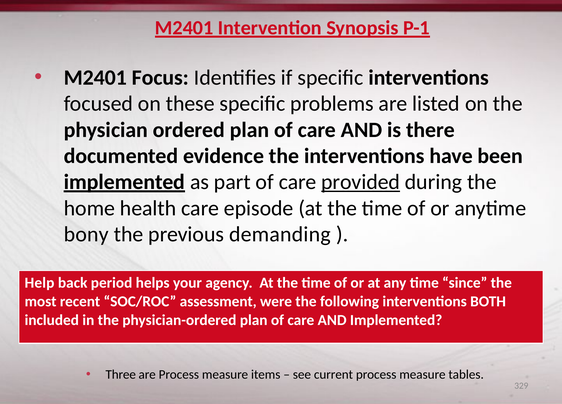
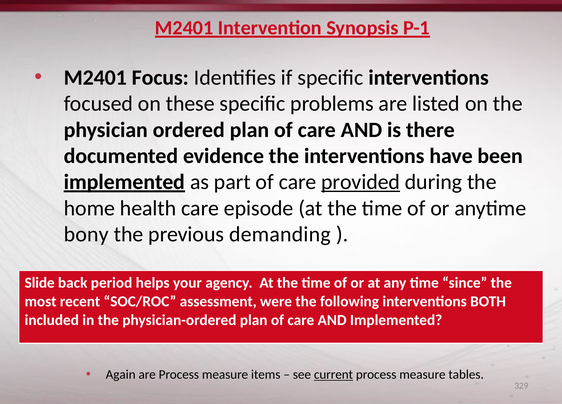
Help: Help -> Slide (40, 283)
Three: Three -> Again (121, 375)
current underline: none -> present (333, 375)
